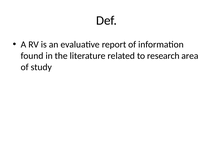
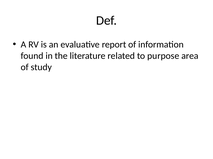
research: research -> purpose (163, 56)
